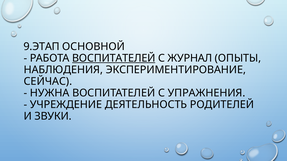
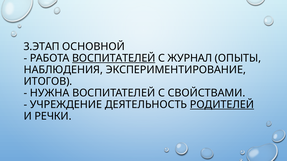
9.ЭТАП: 9.ЭТАП -> 3.ЭТАП (42, 47)
СЕЙЧАС: СЕЙЧАС -> ИТОГОВ (48, 82)
УПРАЖНЕНИЯ: УПРАЖНЕНИЯ -> СВОЙСТВАМИ (207, 93)
РОДИТЕЛЕЙ underline: none -> present (222, 105)
ЗВУКИ: ЗВУКИ -> РЕЧКИ (53, 116)
